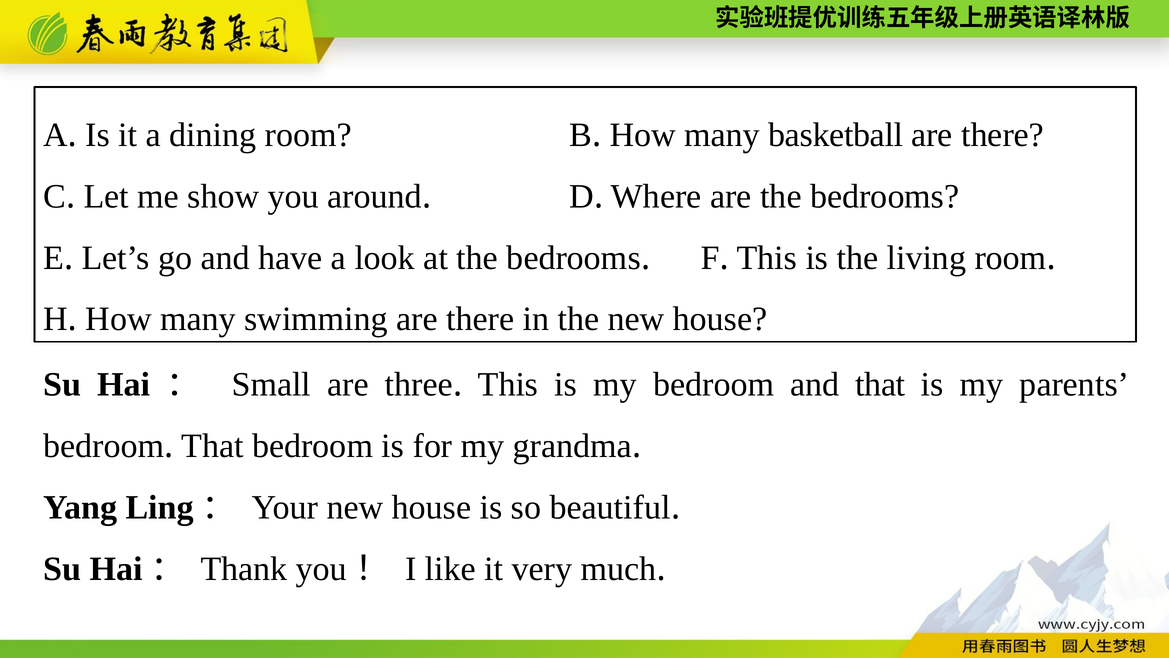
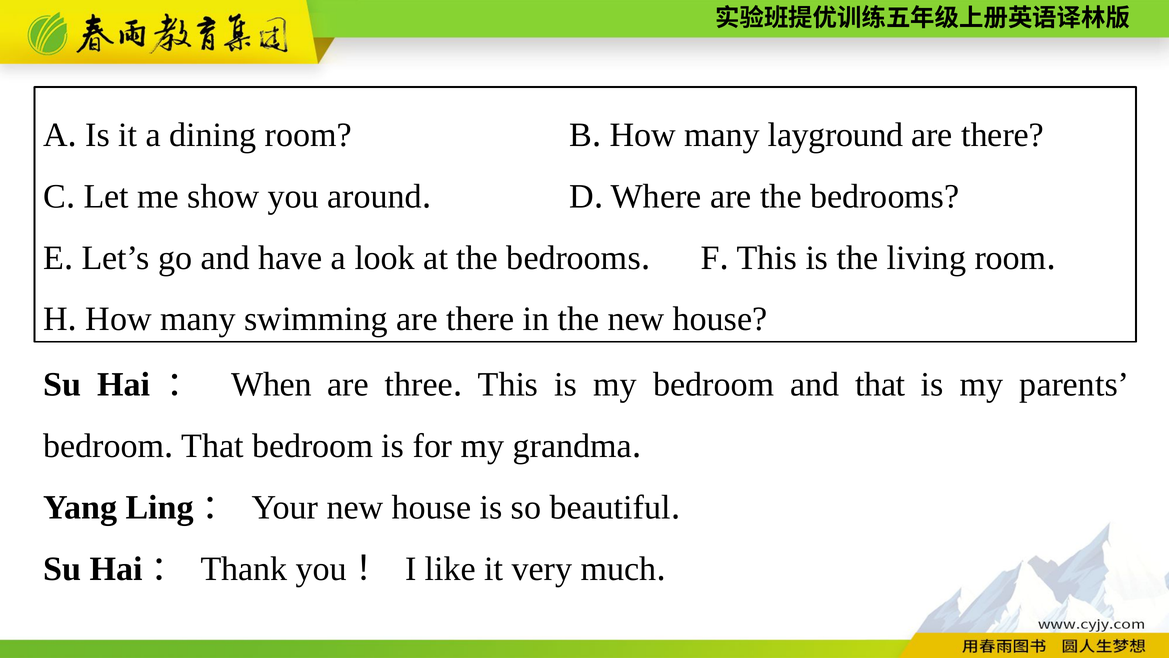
basketball: basketball -> layground (836, 135)
Small: Small -> When (271, 384)
